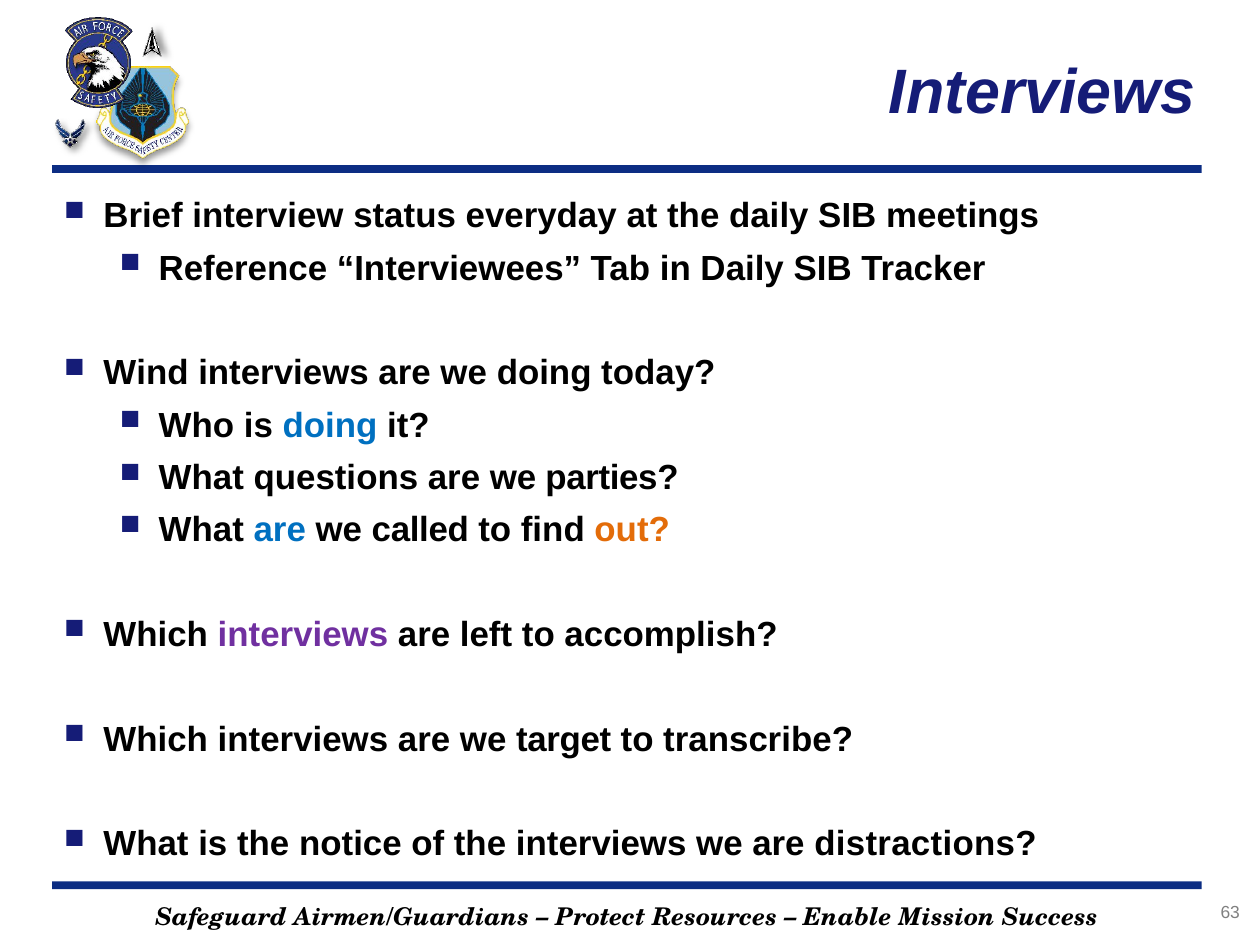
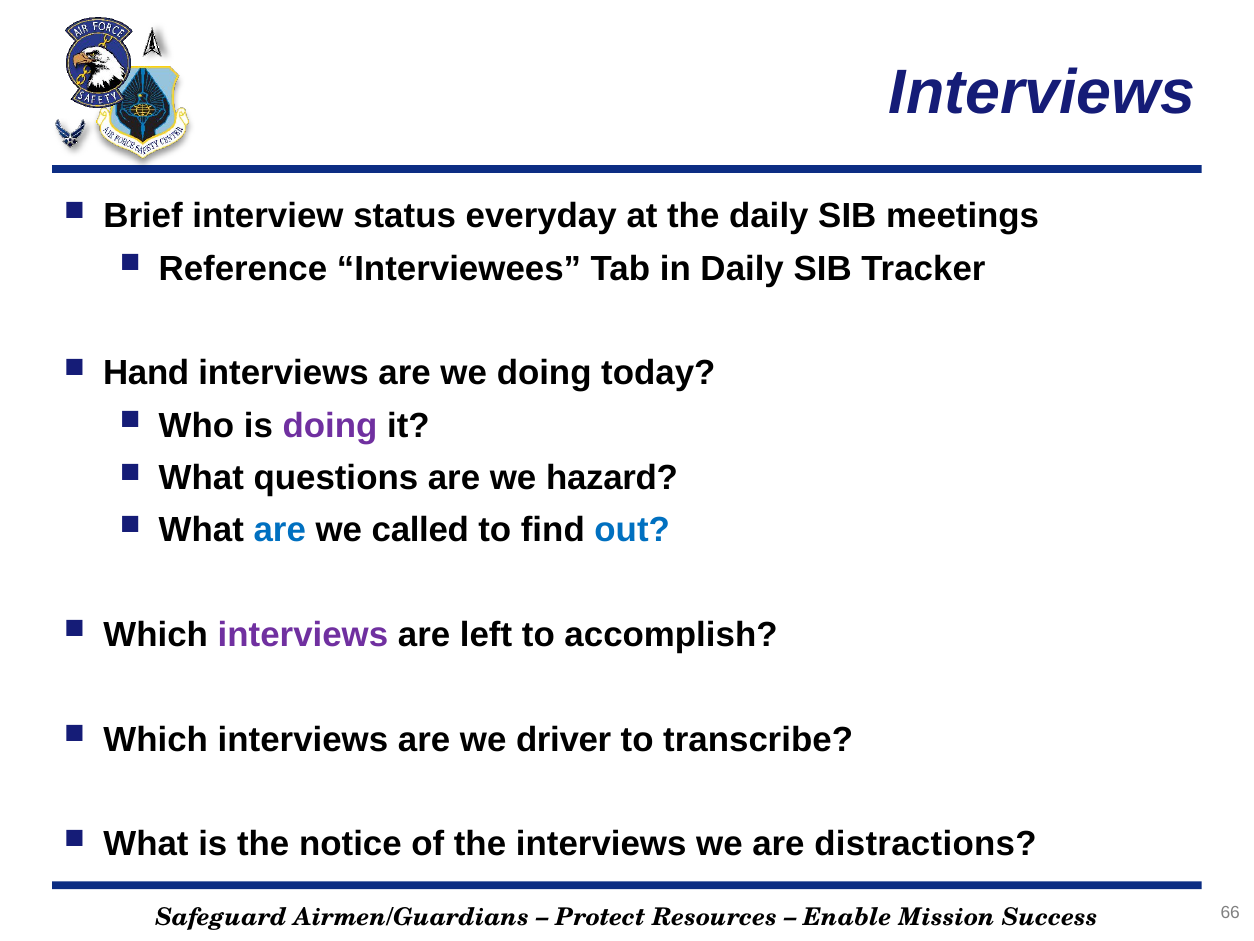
Wind: Wind -> Hand (146, 373)
doing colour: blue -> purple (330, 425)
parties: parties -> hazard (612, 478)
out colour: orange -> blue (632, 530)
target: target -> driver (564, 739)
63: 63 -> 66 (1230, 913)
